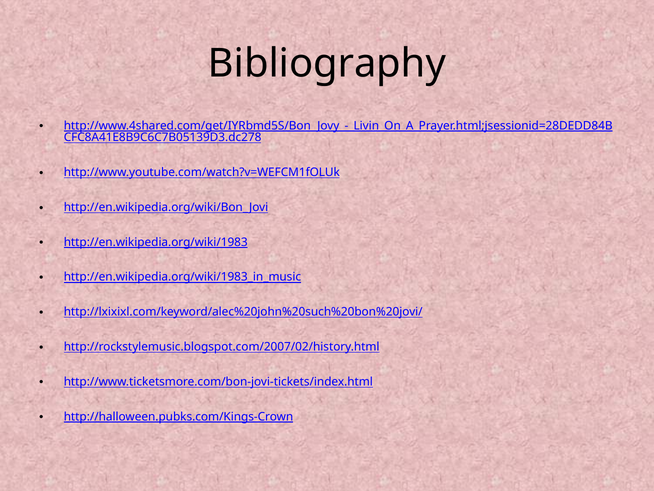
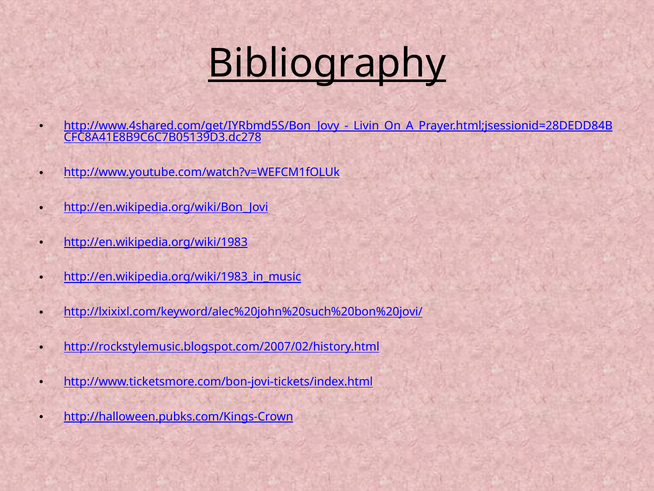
Bibliography underline: none -> present (327, 63)
